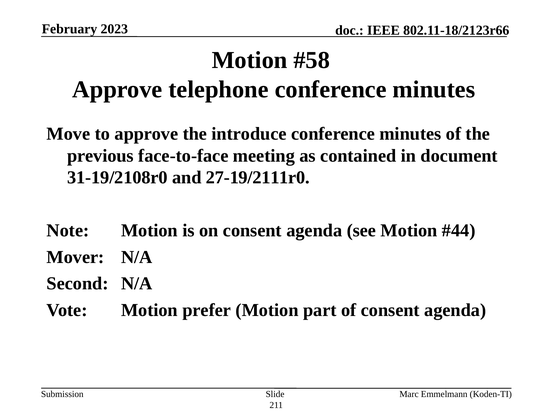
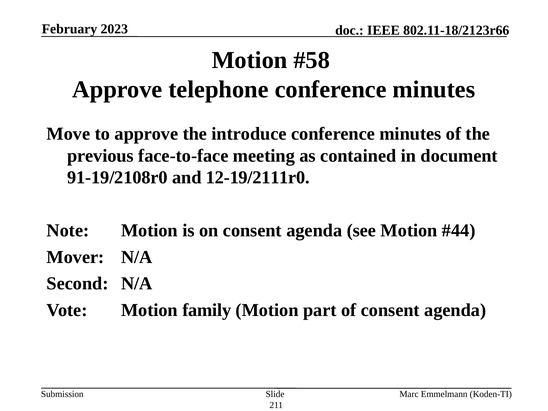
31-19/2108r0: 31-19/2108r0 -> 91-19/2108r0 (117, 178)
27-19/2111r0: 27-19/2111r0 -> 12-19/2111r0 (258, 178)
prefer: prefer -> family (207, 310)
